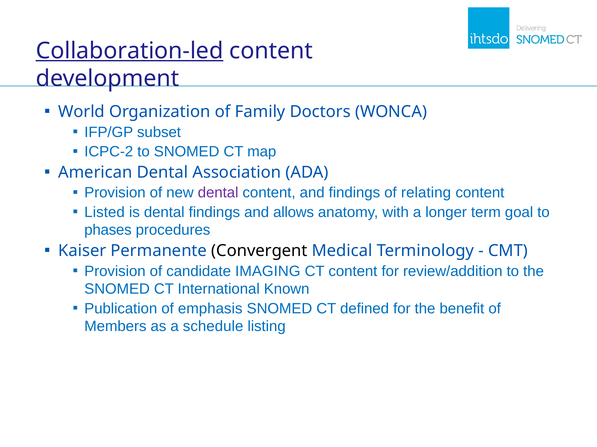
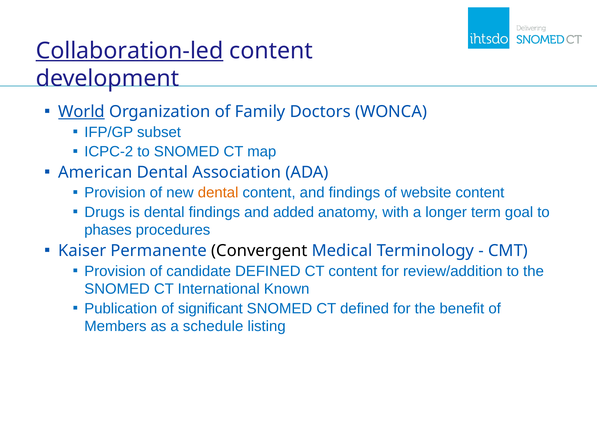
World underline: none -> present (82, 112)
dental colour: purple -> orange (218, 193)
relating: relating -> website (426, 193)
Listed: Listed -> Drugs (105, 213)
allows: allows -> added (294, 213)
candidate IMAGING: IMAGING -> DEFINED (268, 272)
emphasis: emphasis -> significant (210, 309)
